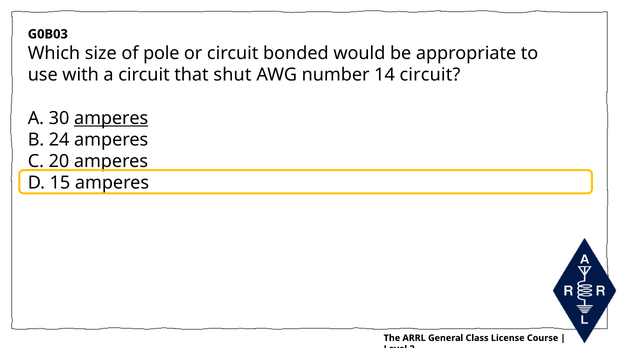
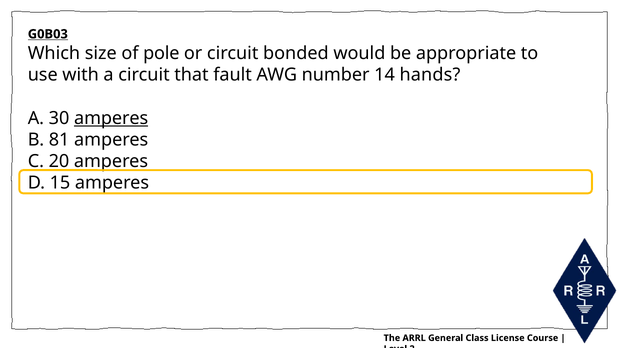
G0B03 underline: none -> present (48, 34)
shut: shut -> fault (233, 75)
14 circuit: circuit -> hands (430, 75)
24: 24 -> 81 (59, 140)
